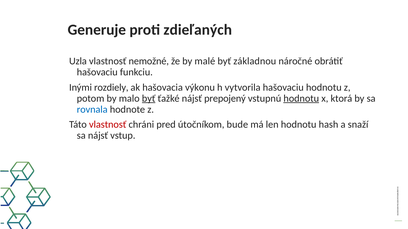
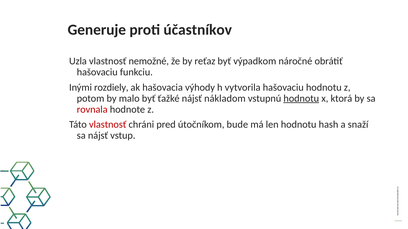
zdieľaných: zdieľaných -> účastníkov (198, 30)
malé: malé -> reťaz (205, 61)
základnou: základnou -> výpadkom (255, 61)
výkonu: výkonu -> výhody (200, 88)
byť underline: present -> none (149, 99)
prepojený: prepojený -> nákladom (225, 99)
rovnala colour: blue -> red (92, 110)
